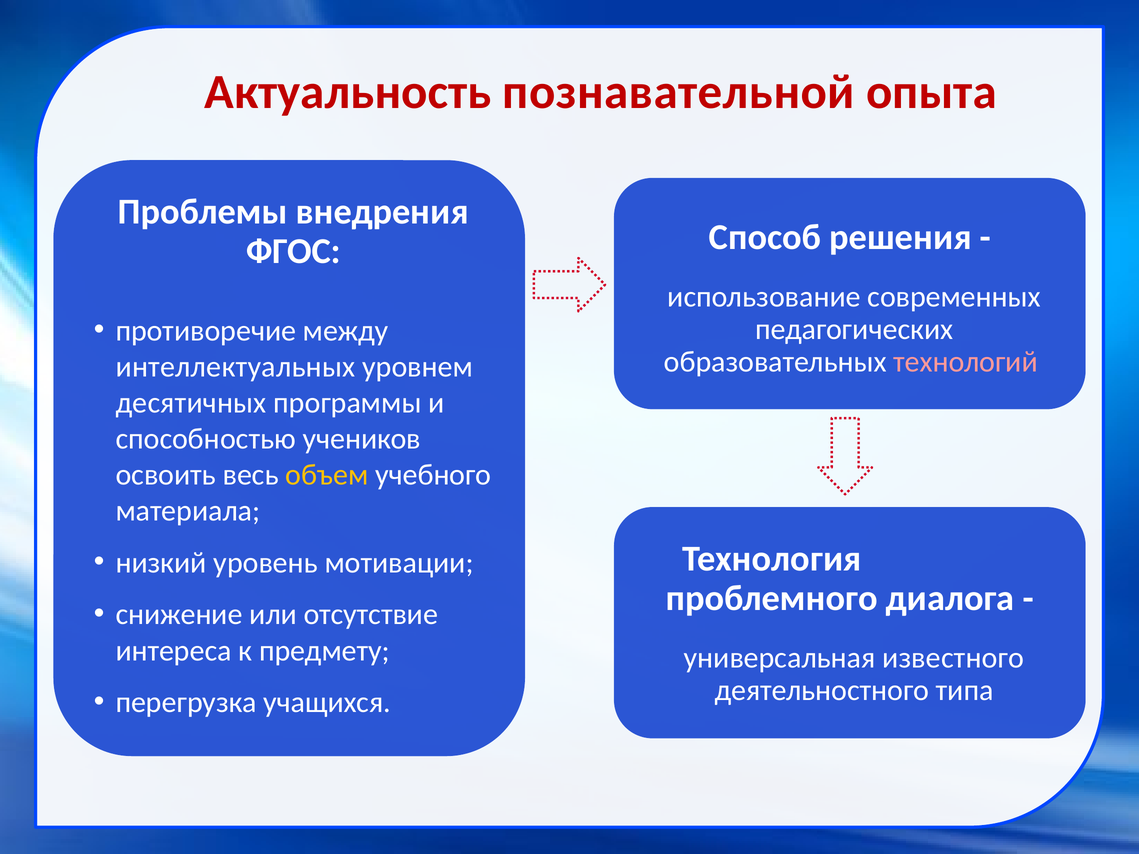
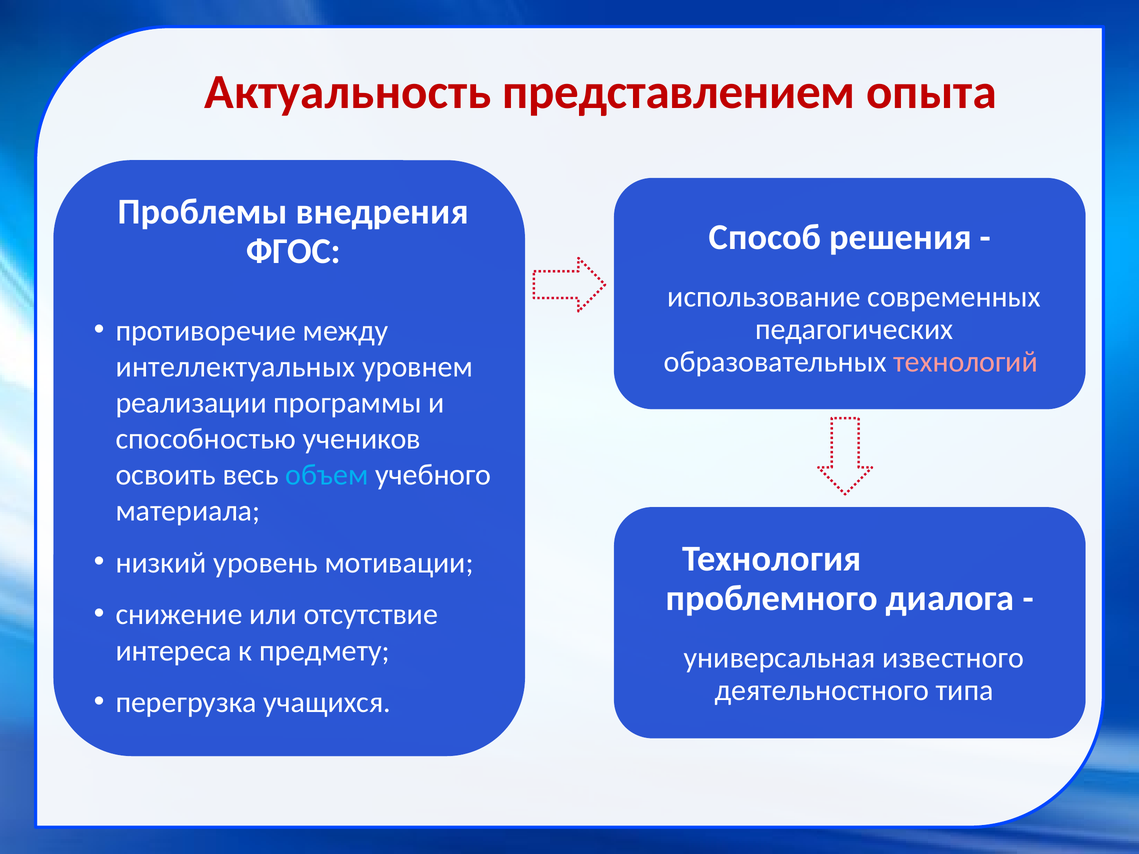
познавательной: познавательной -> представлением (679, 92)
десятичных: десятичных -> реализации (191, 403)
объем colour: yellow -> light blue (327, 475)
